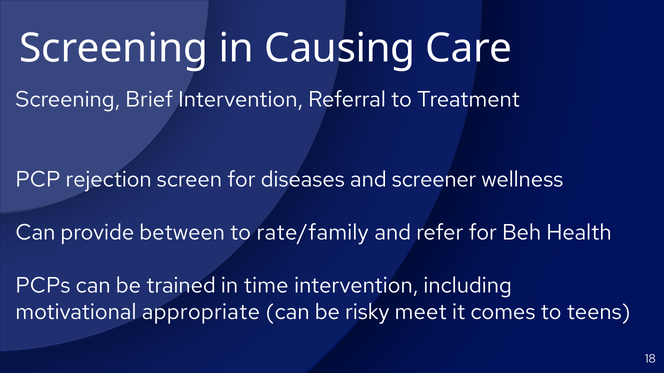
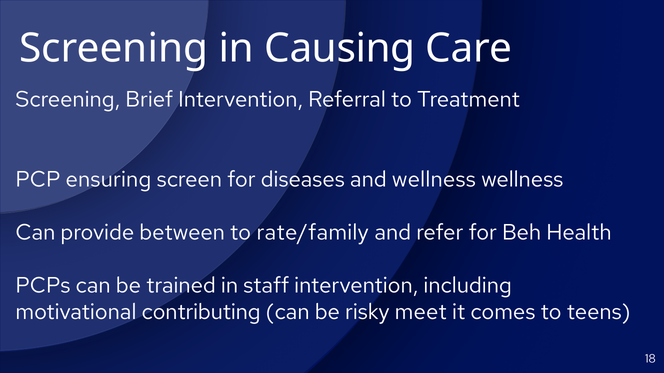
rejection: rejection -> ensuring (108, 179)
and screener: screener -> wellness (434, 179)
time: time -> staff (266, 286)
appropriate: appropriate -> contributing (201, 312)
